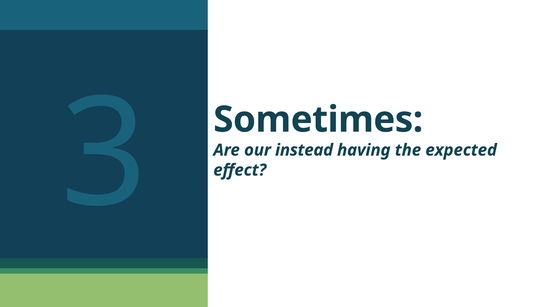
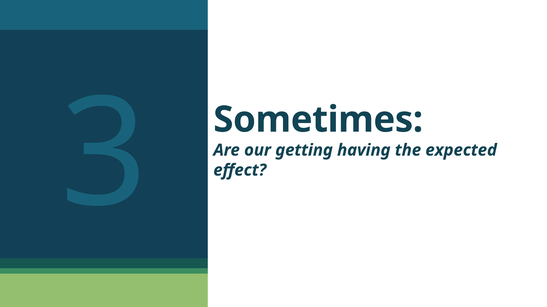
instead: instead -> getting (304, 150)
